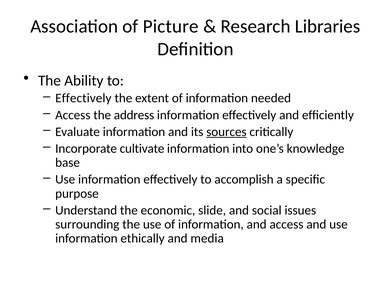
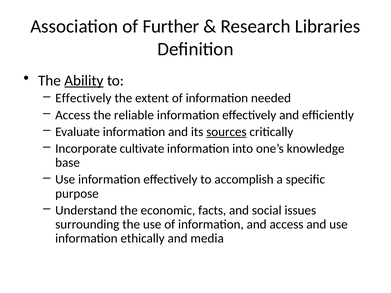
Picture: Picture -> Further (171, 26)
Ability underline: none -> present (84, 81)
address: address -> reliable (134, 115)
slide: slide -> facts (212, 210)
